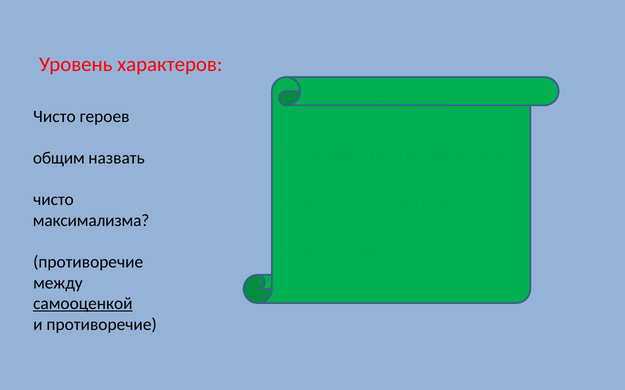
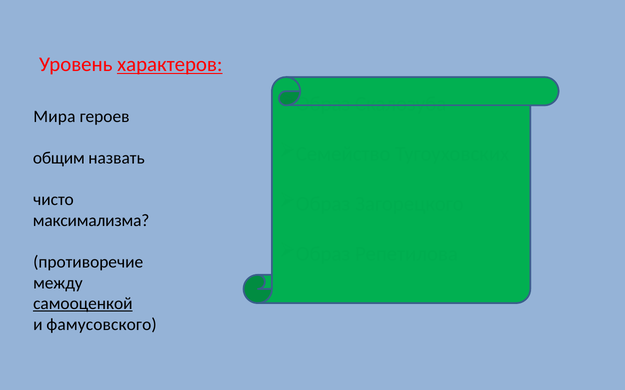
характеров underline: none -> present (170, 65)
Чисто: Чисто -> Мира (54, 117)
и противоречие: противоречие -> фамусовского (102, 325)
